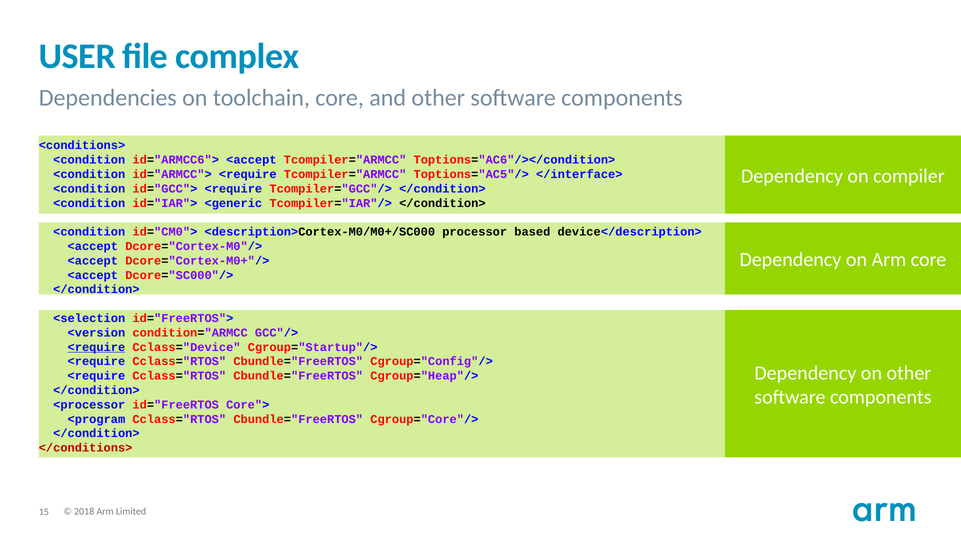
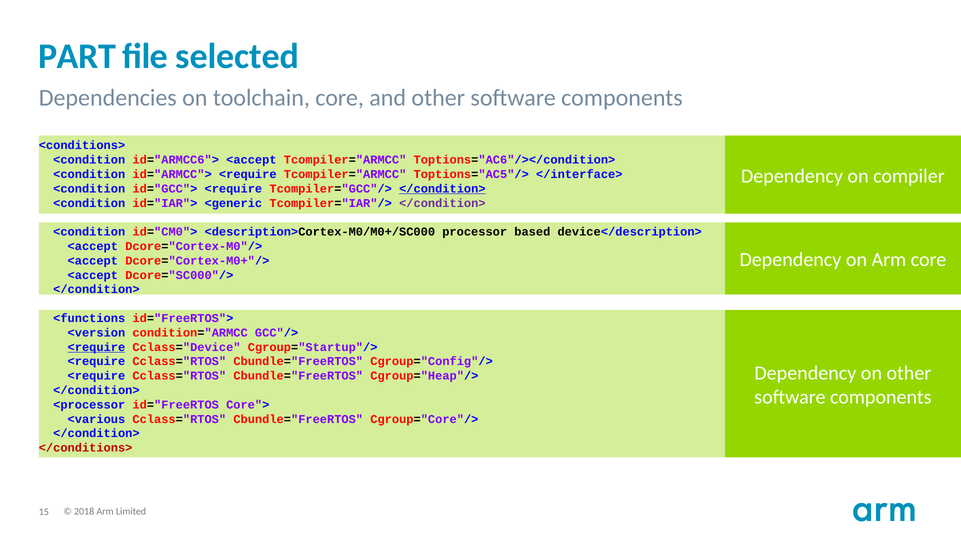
USER: USER -> PART (77, 57)
complex: complex -> selected (237, 57)
</condition> underline: none -> present (442, 189)
</condition> colour: black -> purple (442, 203)
<selection: <selection -> <functions (89, 319)
<program: <program -> <various (96, 420)
